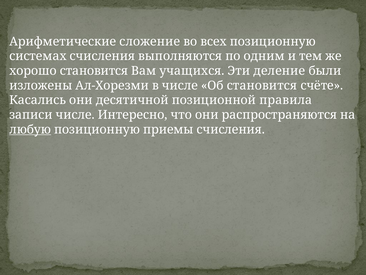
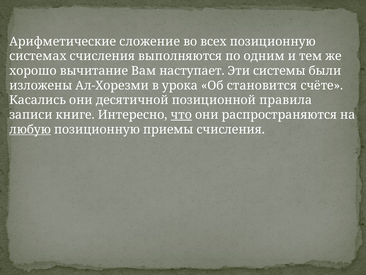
хорошо становится: становится -> вычитание (94, 71)
учащихся: учащихся -> наступает (192, 71)
деление: деление -> системы (279, 71)
в числе: числе -> урока (180, 85)
записи числе: числе -> книге (75, 115)
что underline: none -> present (181, 115)
